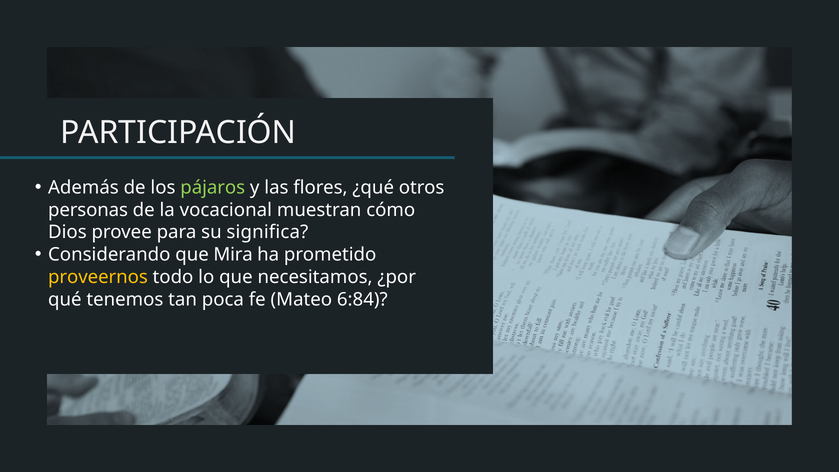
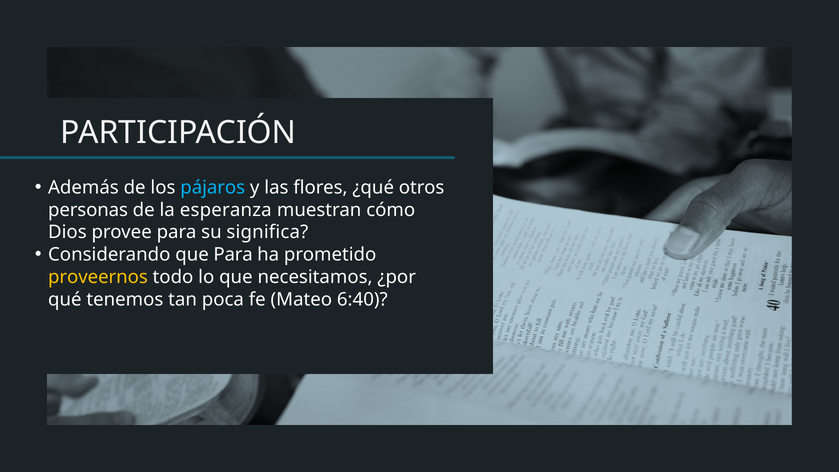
pájaros colour: light green -> light blue (213, 187)
vocacional: vocacional -> esperanza (226, 210)
que Mira: Mira -> Para (233, 255)
6:84: 6:84 -> 6:40 (362, 299)
